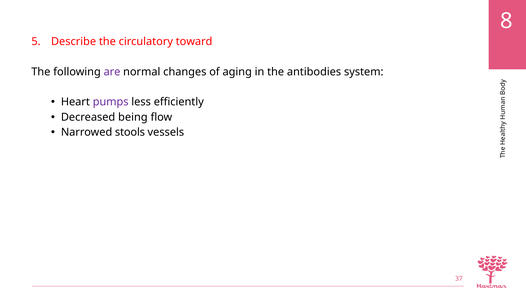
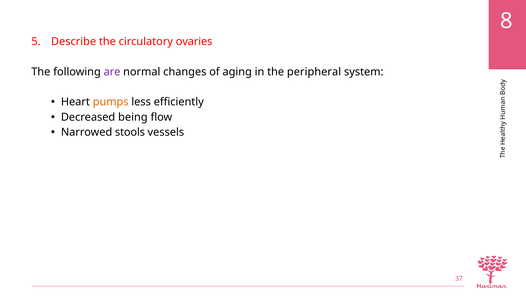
toward: toward -> ovaries (194, 41)
antibodies: antibodies -> peripheral (314, 72)
pumps colour: purple -> orange (111, 102)
